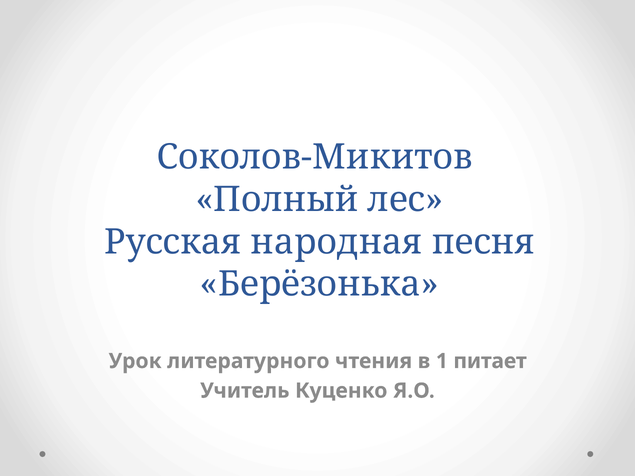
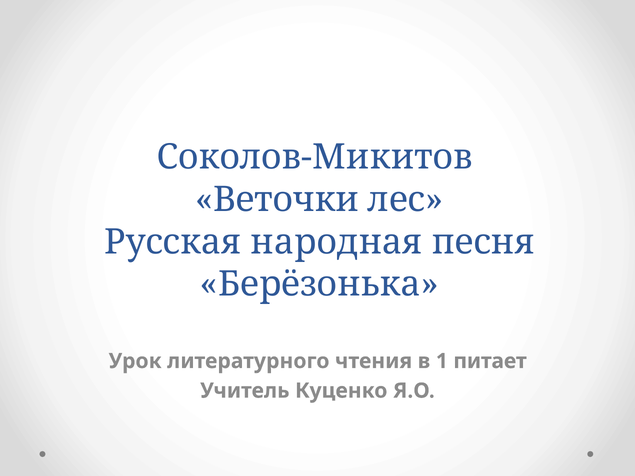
Полный: Полный -> Веточки (277, 200)
